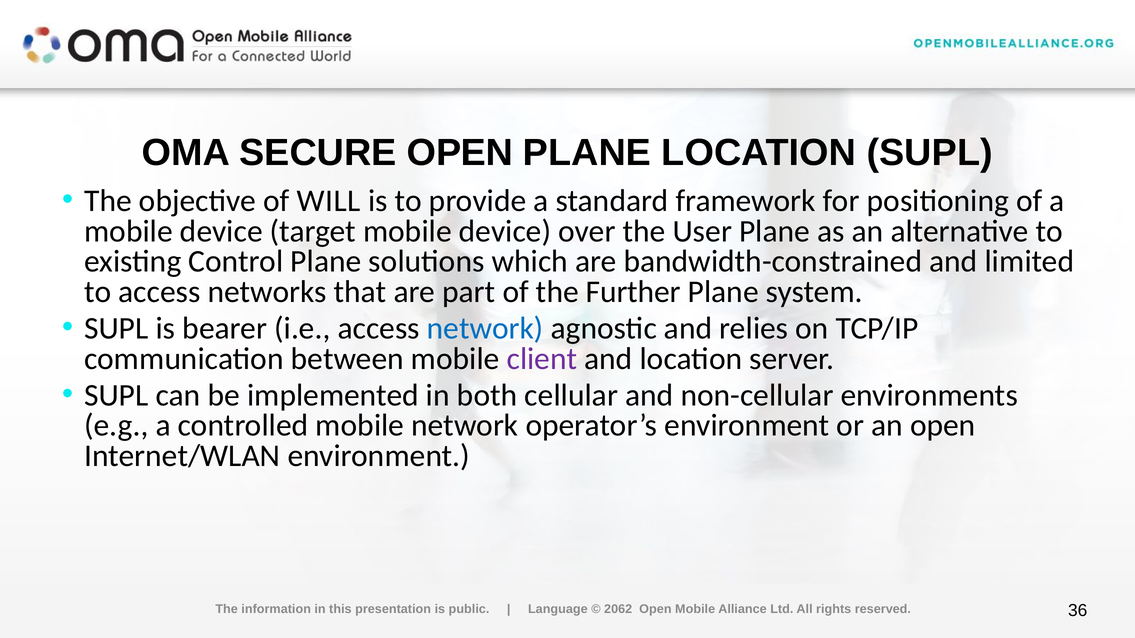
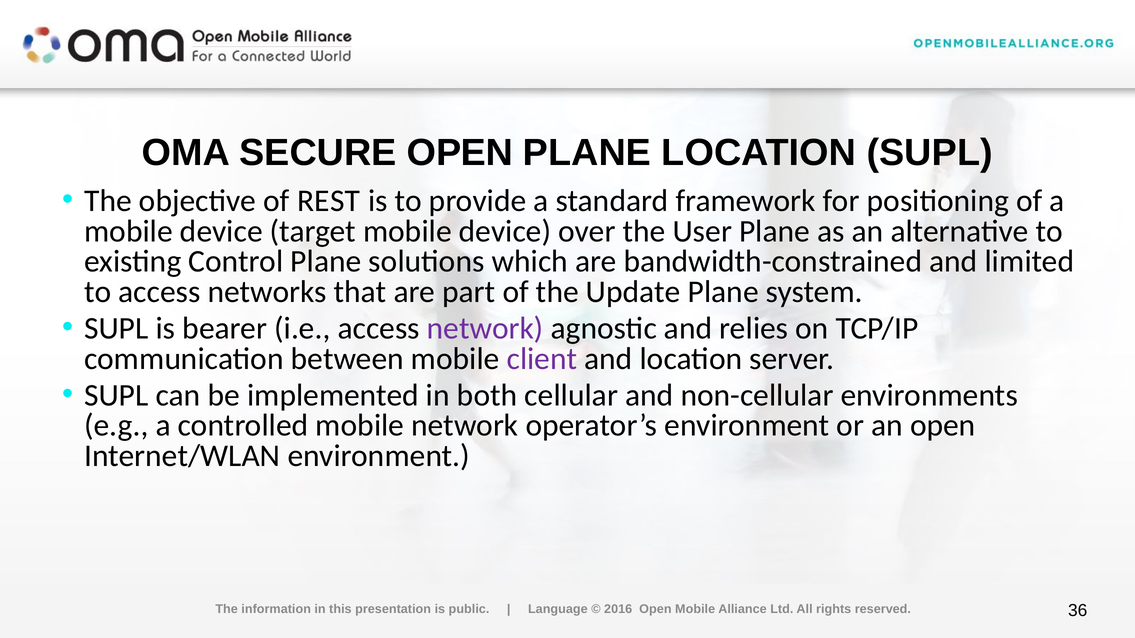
WILL: WILL -> REST (329, 201)
Further: Further -> Update (633, 292)
network colour: blue -> purple (485, 329)
2062: 2062 -> 2016 (618, 610)
